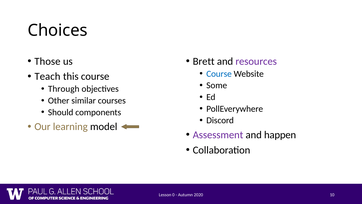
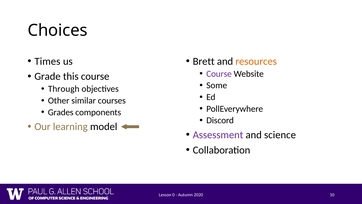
Those: Those -> Times (47, 61)
resources colour: purple -> orange (256, 61)
Course colour: blue -> purple (219, 74)
Teach: Teach -> Grade (47, 76)
Should: Should -> Grades (61, 112)
happen: happen -> science (280, 135)
